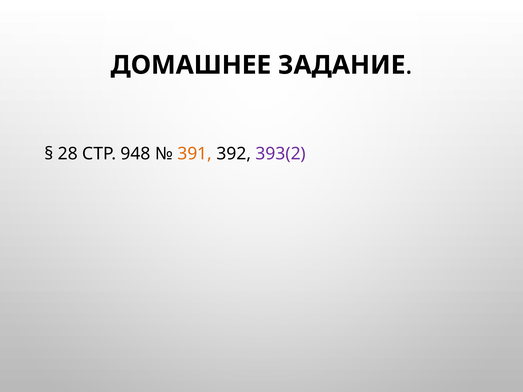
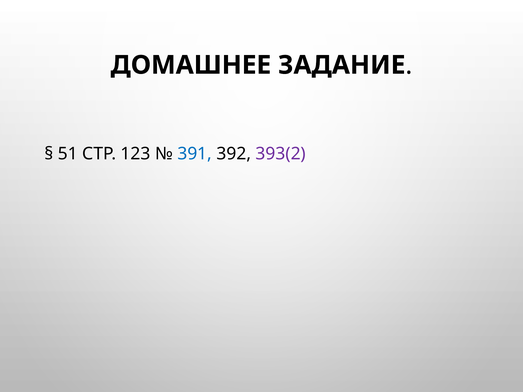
28: 28 -> 51 (68, 154)
948: 948 -> 123 (136, 154)
391 colour: orange -> blue (195, 154)
